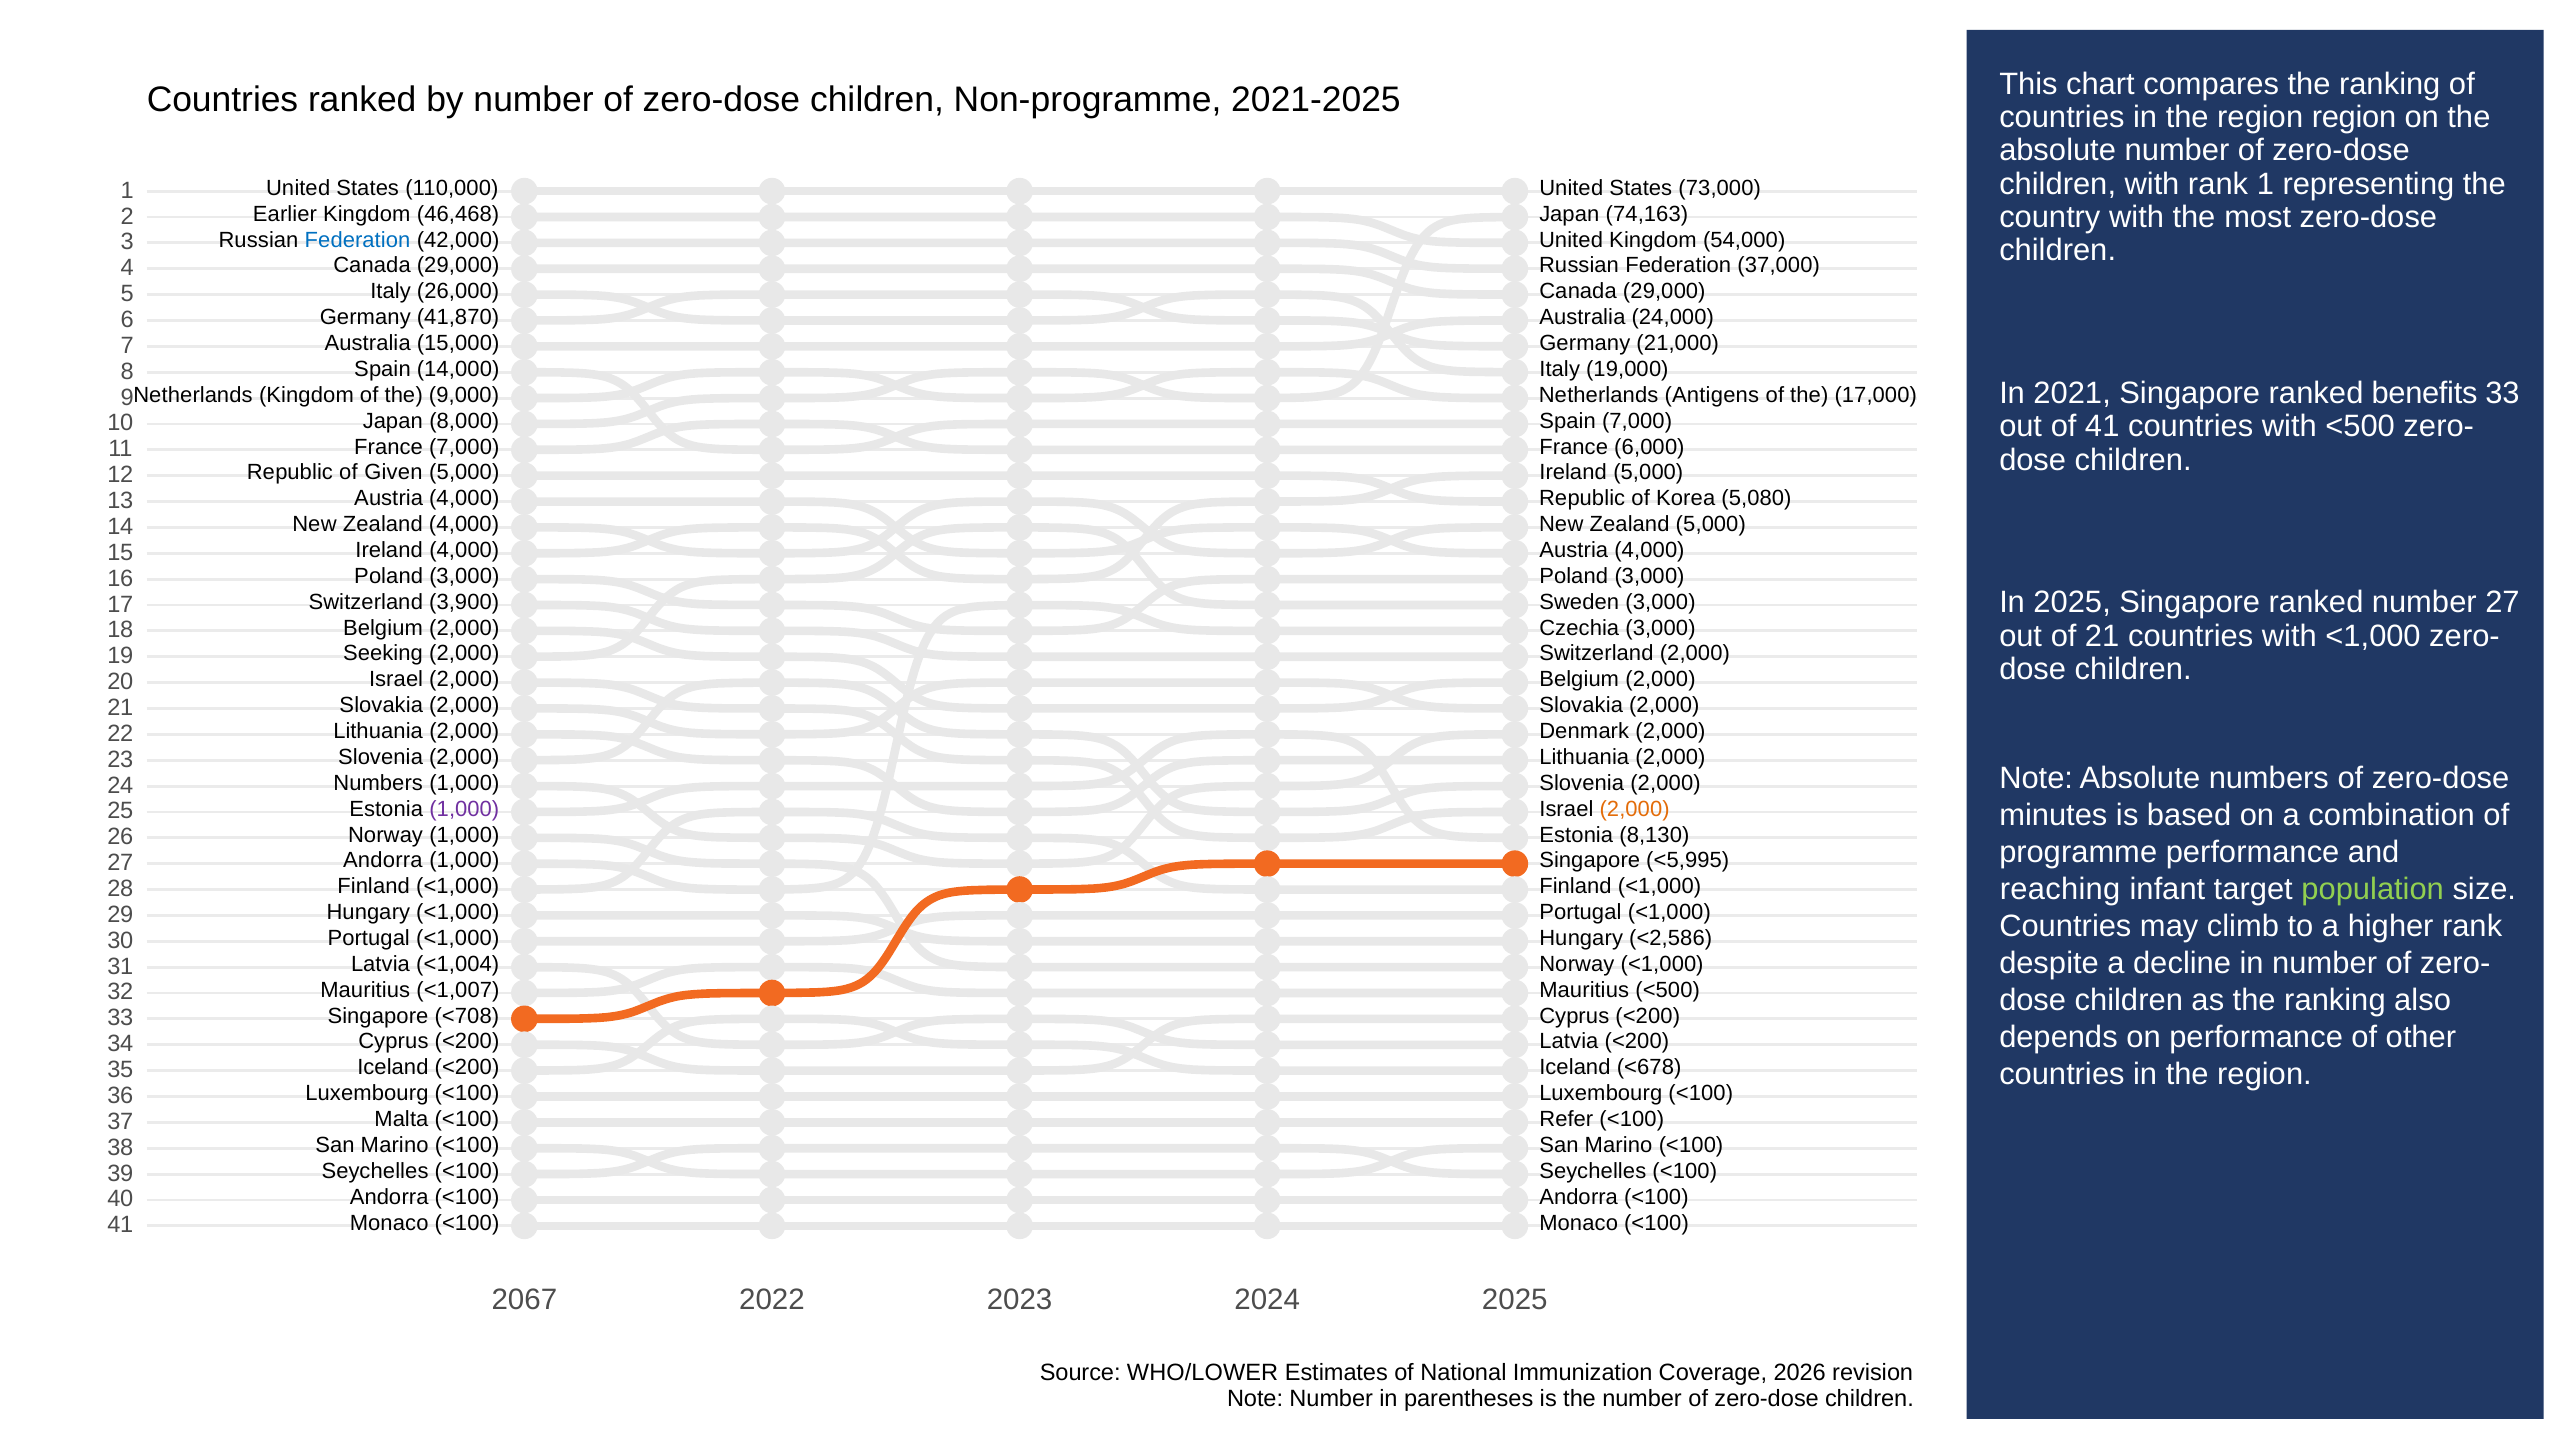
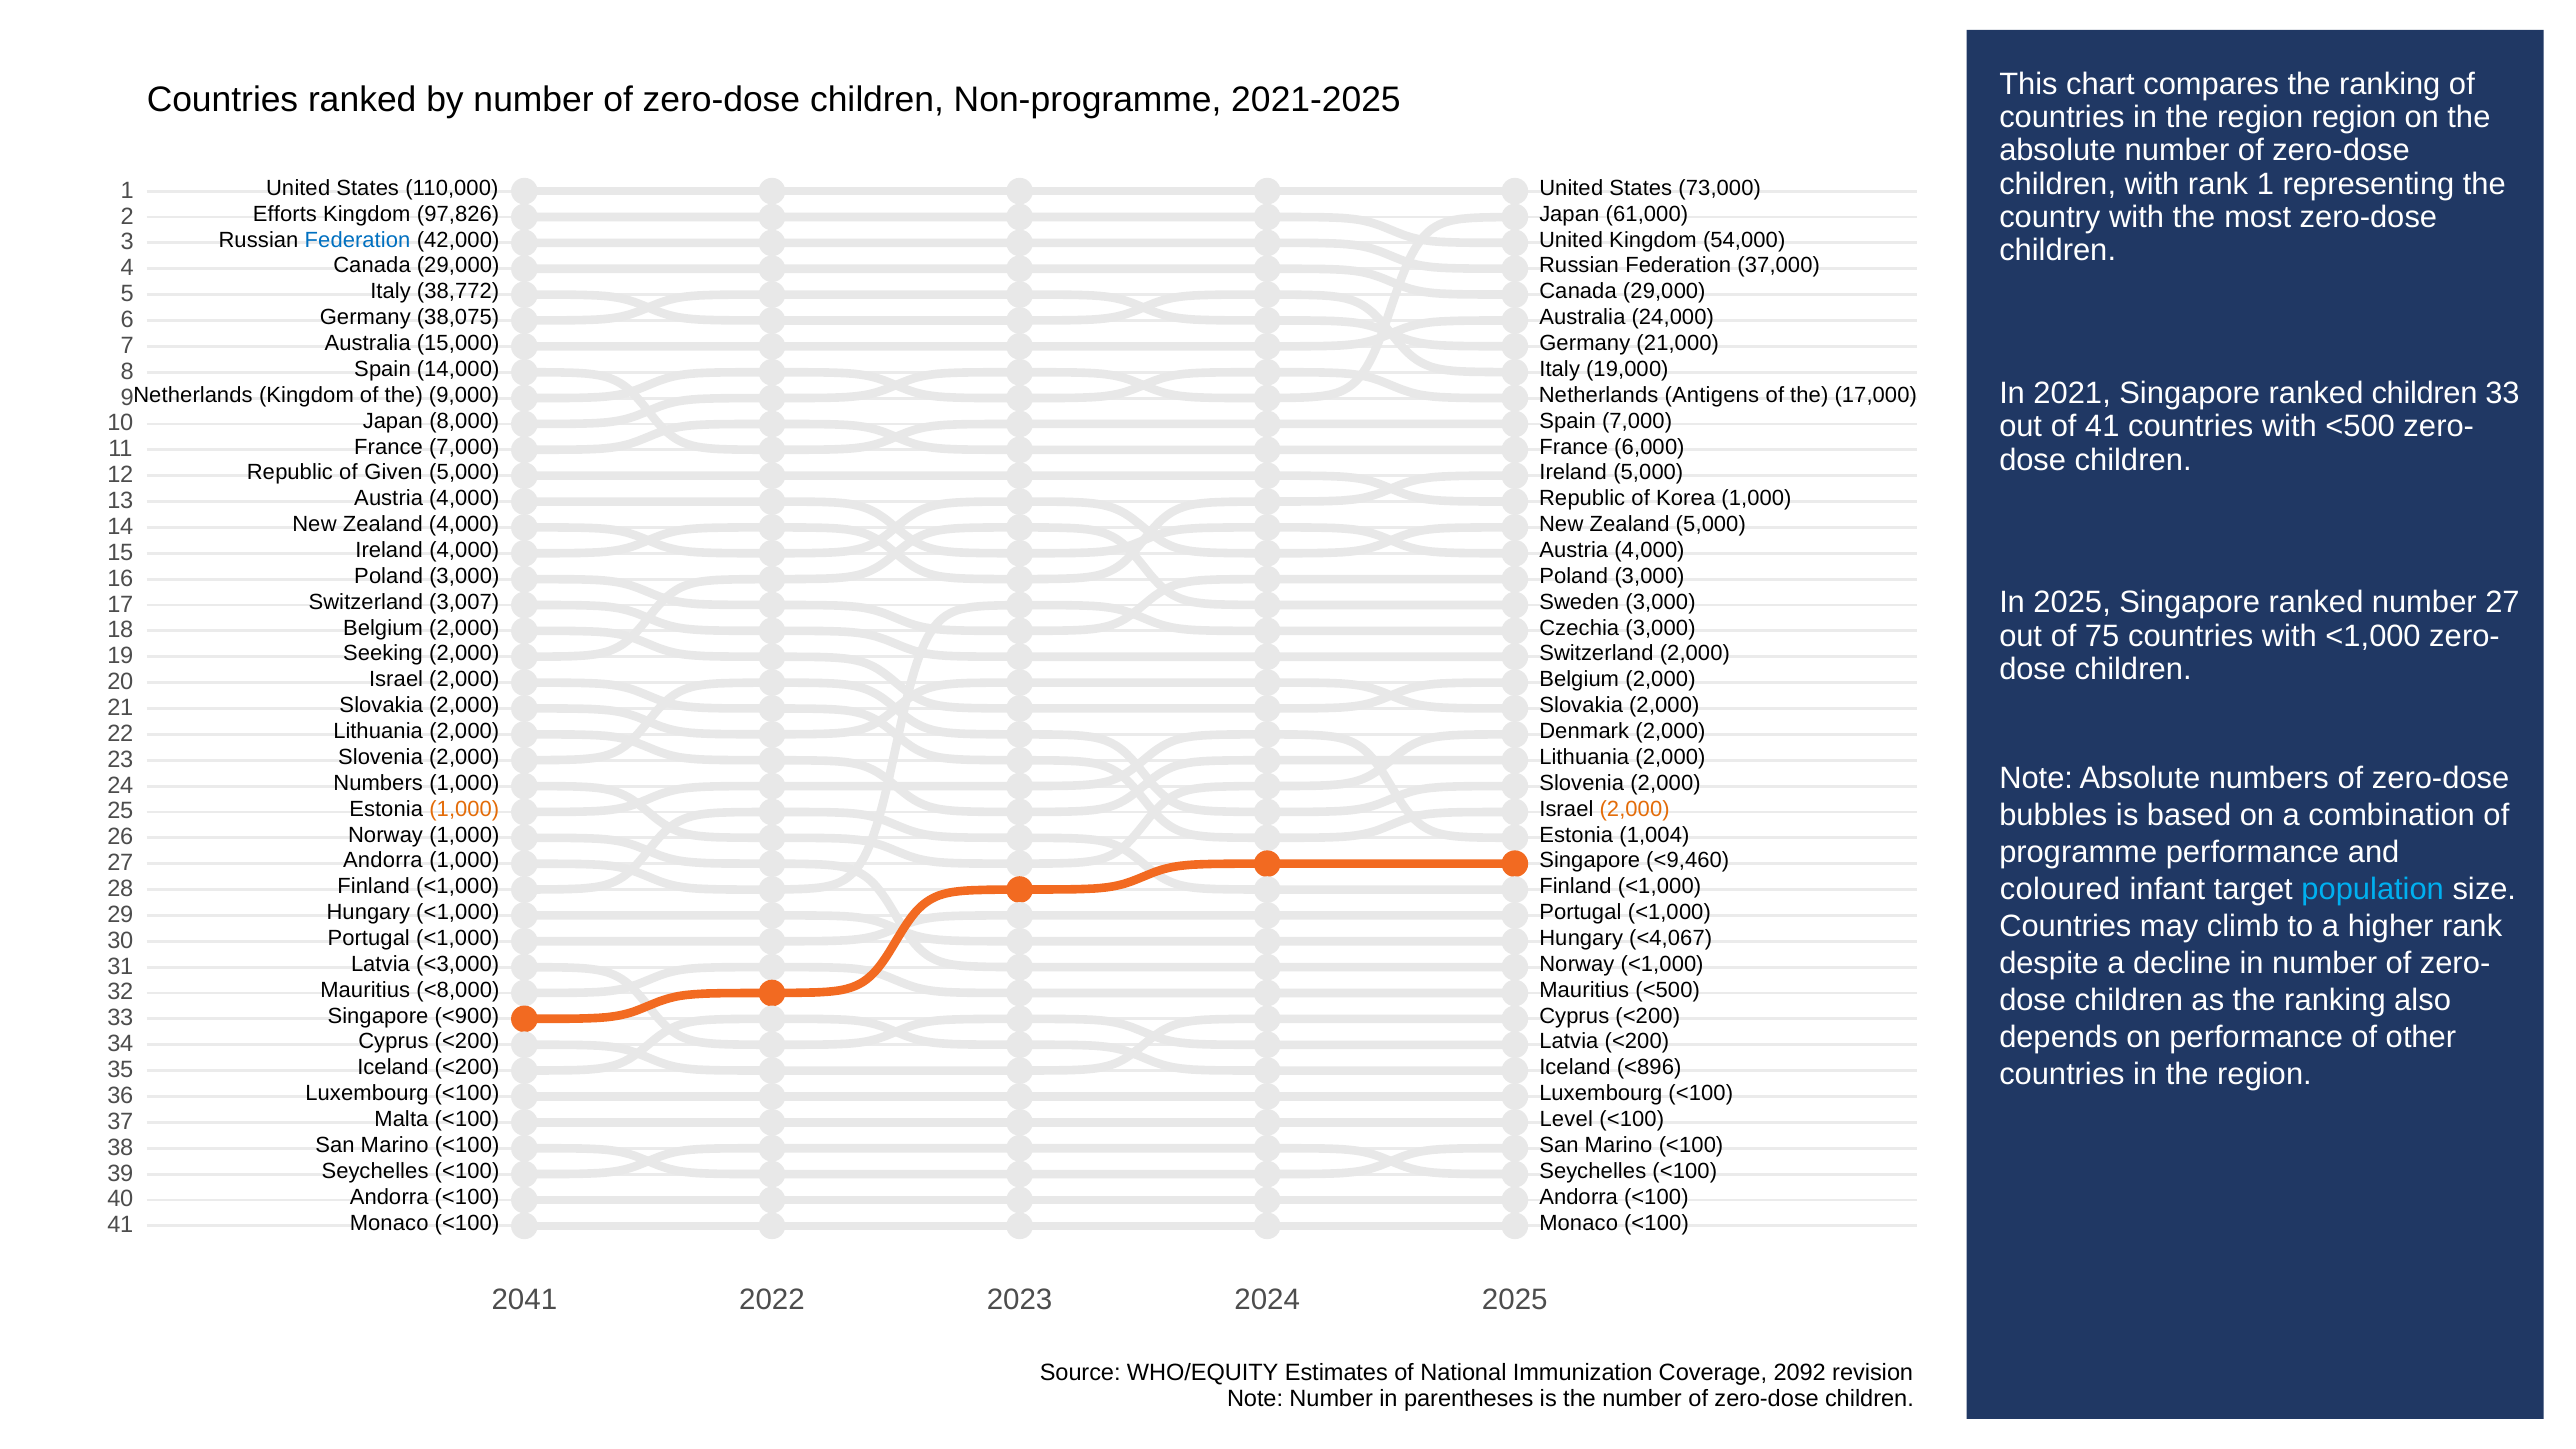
Earlier: Earlier -> Efforts (285, 214)
46,468: 46,468 -> 97,826 (458, 214)
74,163: 74,163 -> 61,000 (1647, 214)
26,000: 26,000 -> 38,772 (458, 292)
41,870: 41,870 -> 38,075 (458, 317)
ranked benefits: benefits -> children (2424, 393)
Korea 5,080: 5,080 -> 1,000 (1756, 499)
3,900: 3,900 -> 3,007 (464, 602)
of 21: 21 -> 75 (2102, 636)
1,000 colour: purple -> orange (464, 809)
minutes: minutes -> bubbles (2053, 815)
8,130: 8,130 -> 1,004 (1654, 835)
<5,995: <5,995 -> <9,460 (1688, 861)
reaching: reaching -> coloured (2060, 889)
population colour: light green -> light blue (2373, 889)
<2,586: <2,586 -> <4,067 (1671, 938)
<1,004: <1,004 -> <3,000 (458, 964)
<1,007: <1,007 -> <8,000 (458, 990)
<708: <708 -> <900 (467, 1016)
<678: <678 -> <896 (1649, 1068)
Refer: Refer -> Level (1566, 1119)
2067: 2067 -> 2041 (524, 1300)
WHO/LOWER: WHO/LOWER -> WHO/EQUITY (1203, 1373)
2026: 2026 -> 2092 (1800, 1373)
